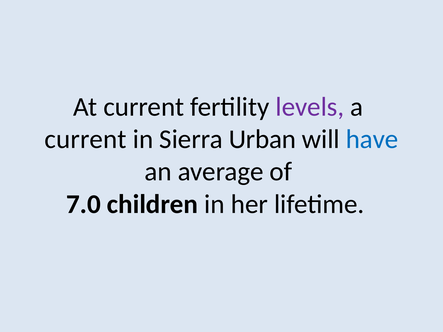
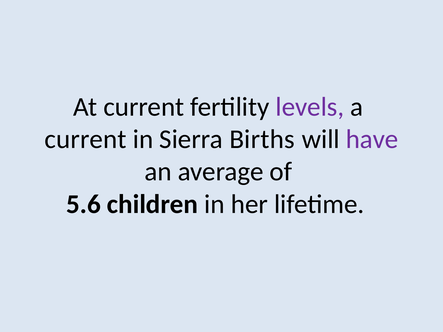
Urban: Urban -> Births (262, 139)
have colour: blue -> purple (372, 139)
7.0: 7.0 -> 5.6 (83, 204)
